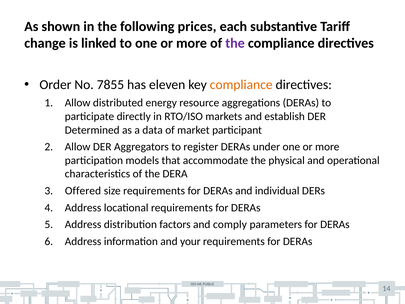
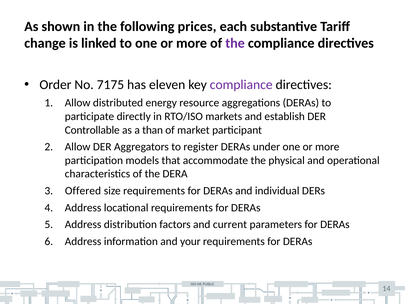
7855: 7855 -> 7175 (110, 85)
compliance colour: orange -> purple (241, 85)
Determined: Determined -> Controllable (92, 130)
data: data -> than (153, 130)
comply: comply -> current (230, 224)
